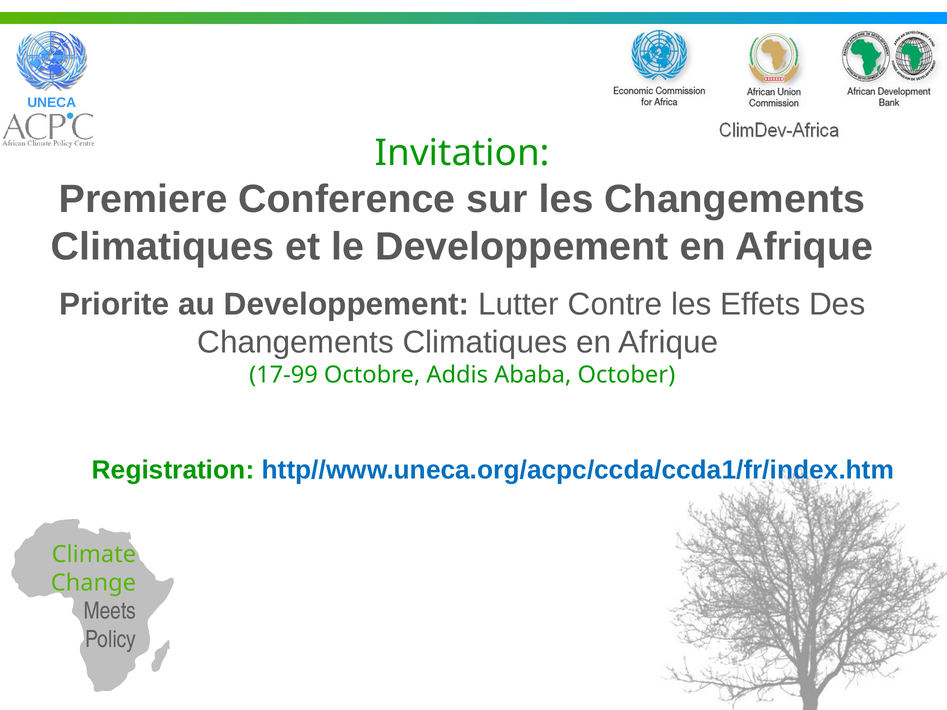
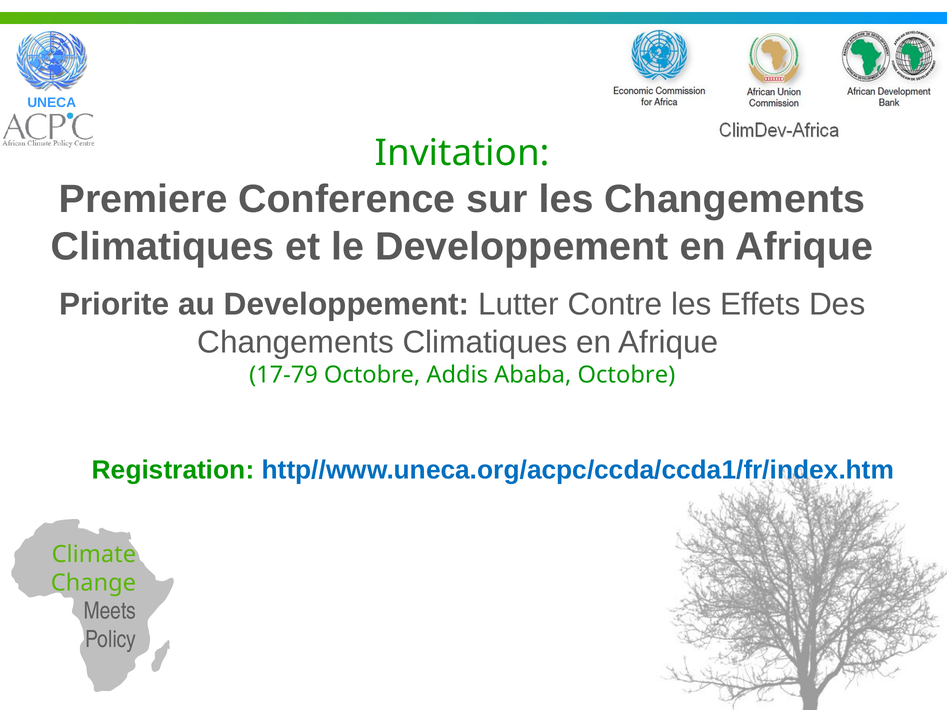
17-99: 17-99 -> 17-79 (283, 375)
Ababa October: October -> Octobre (626, 375)
